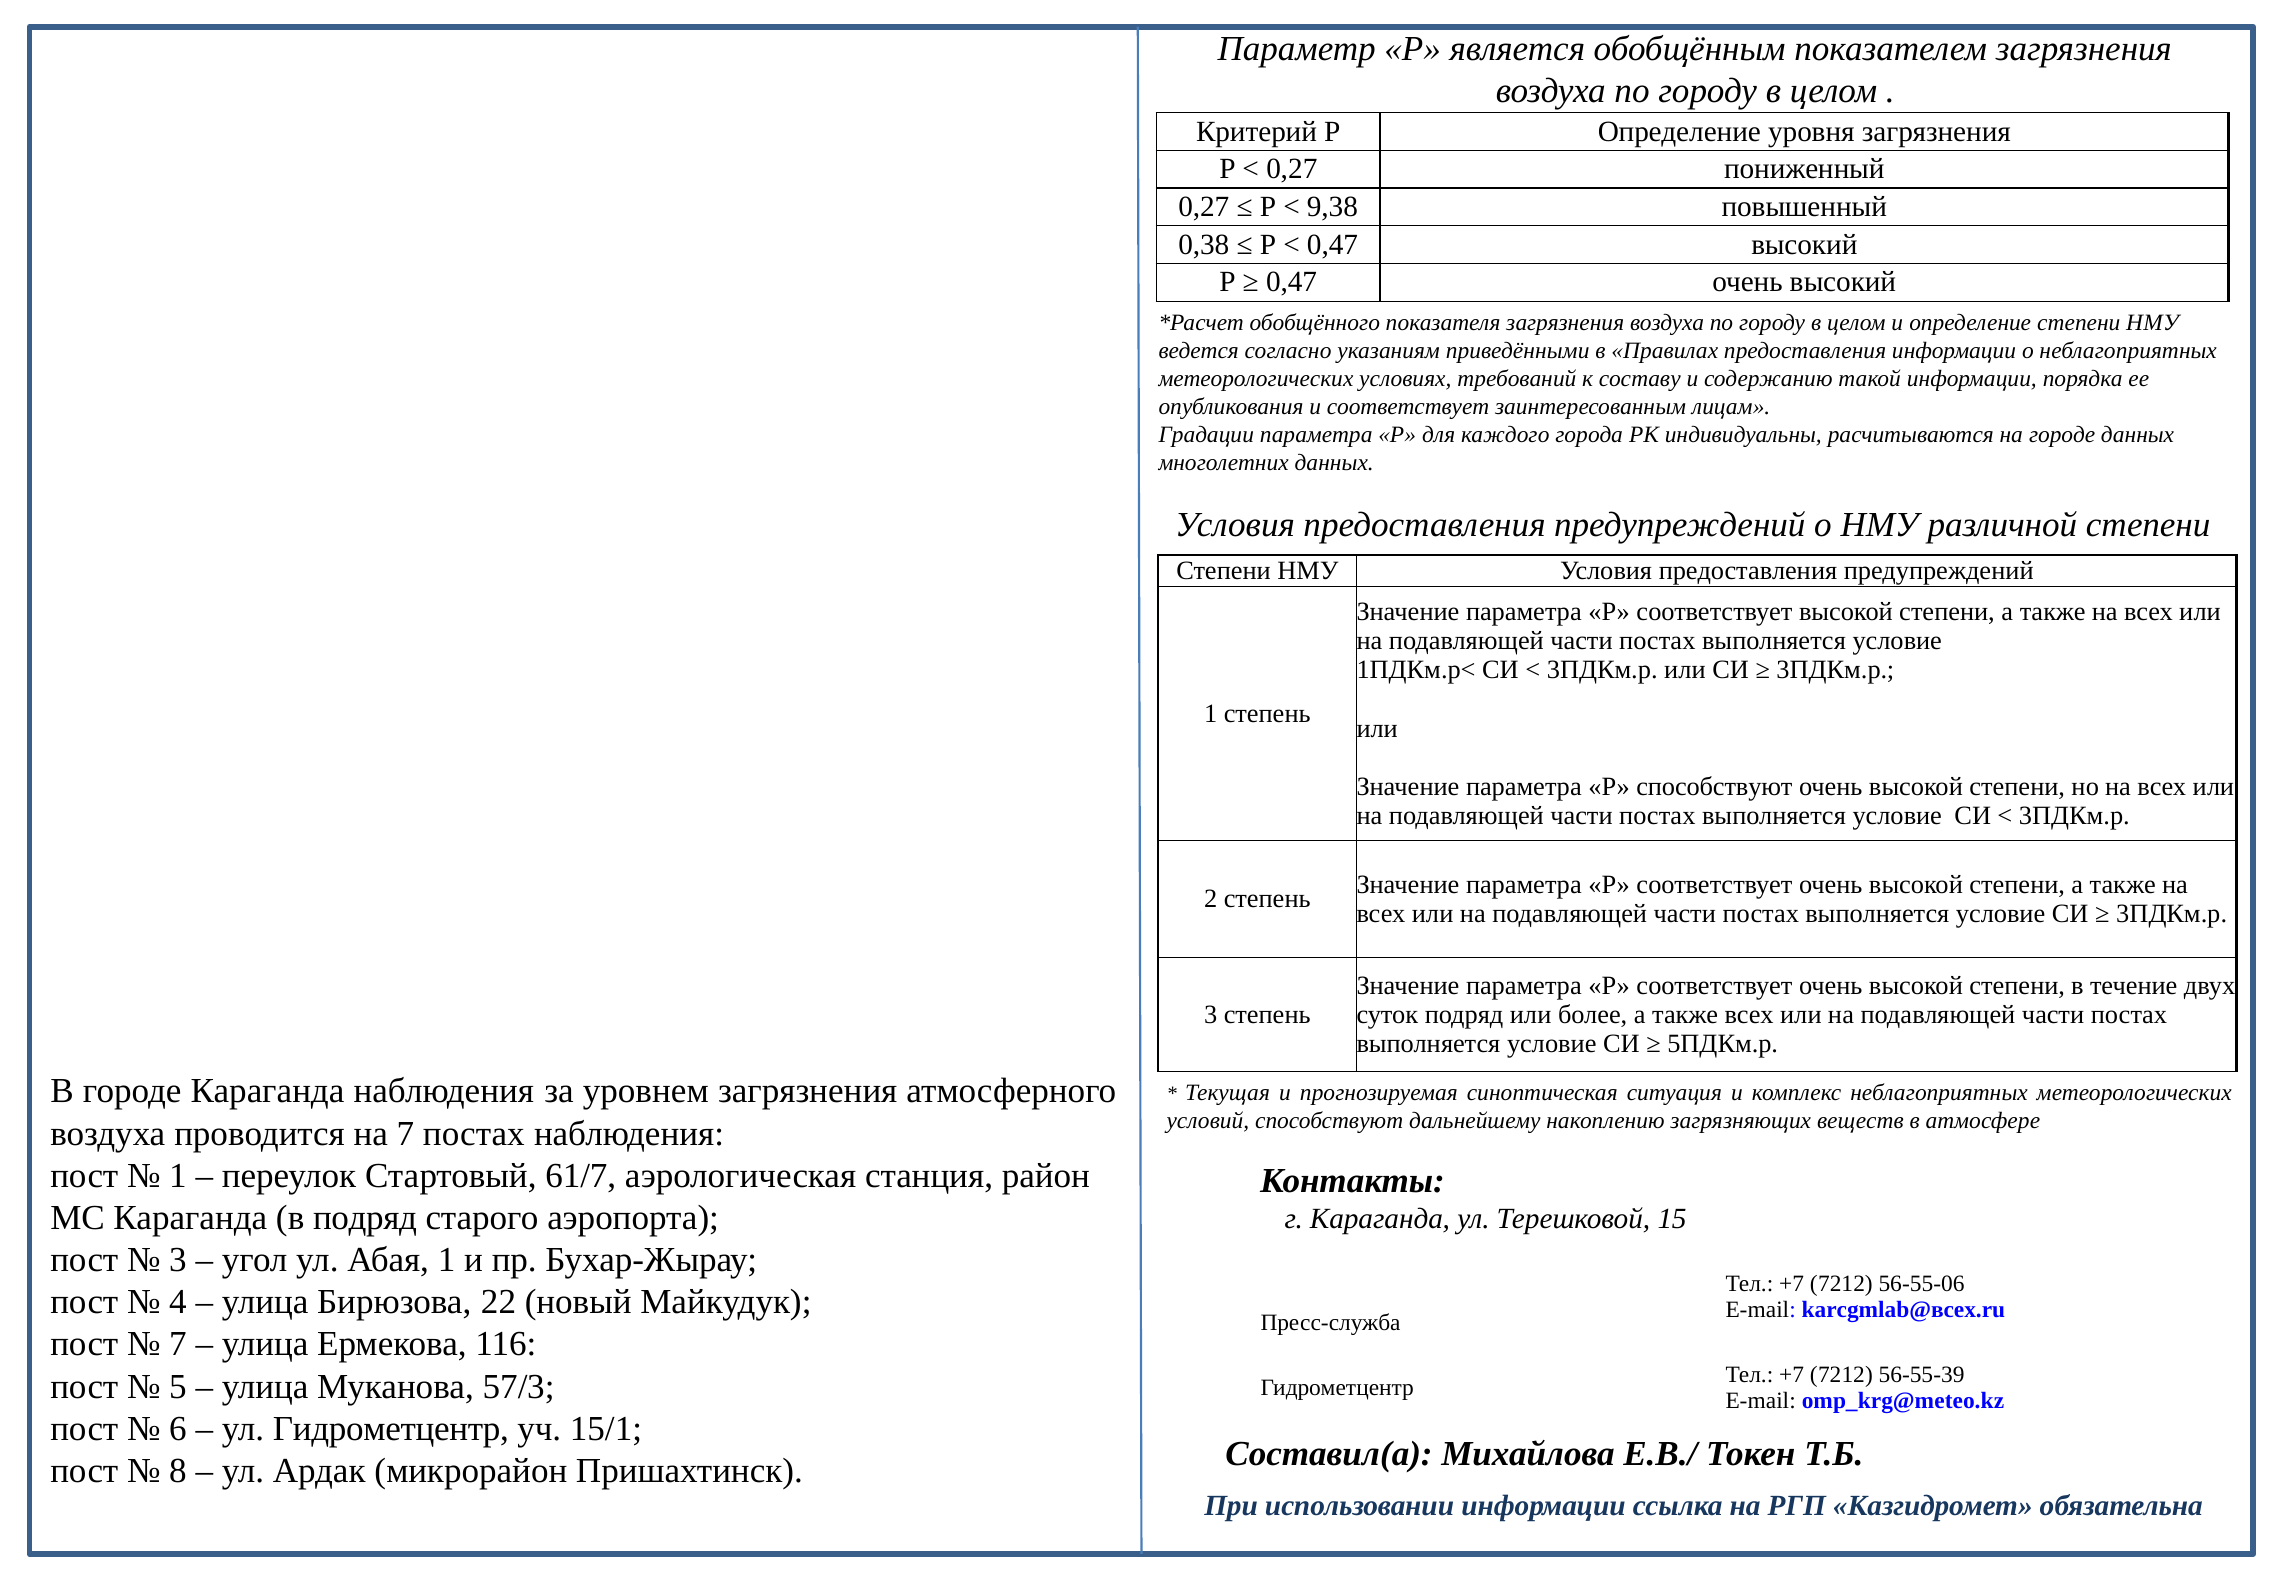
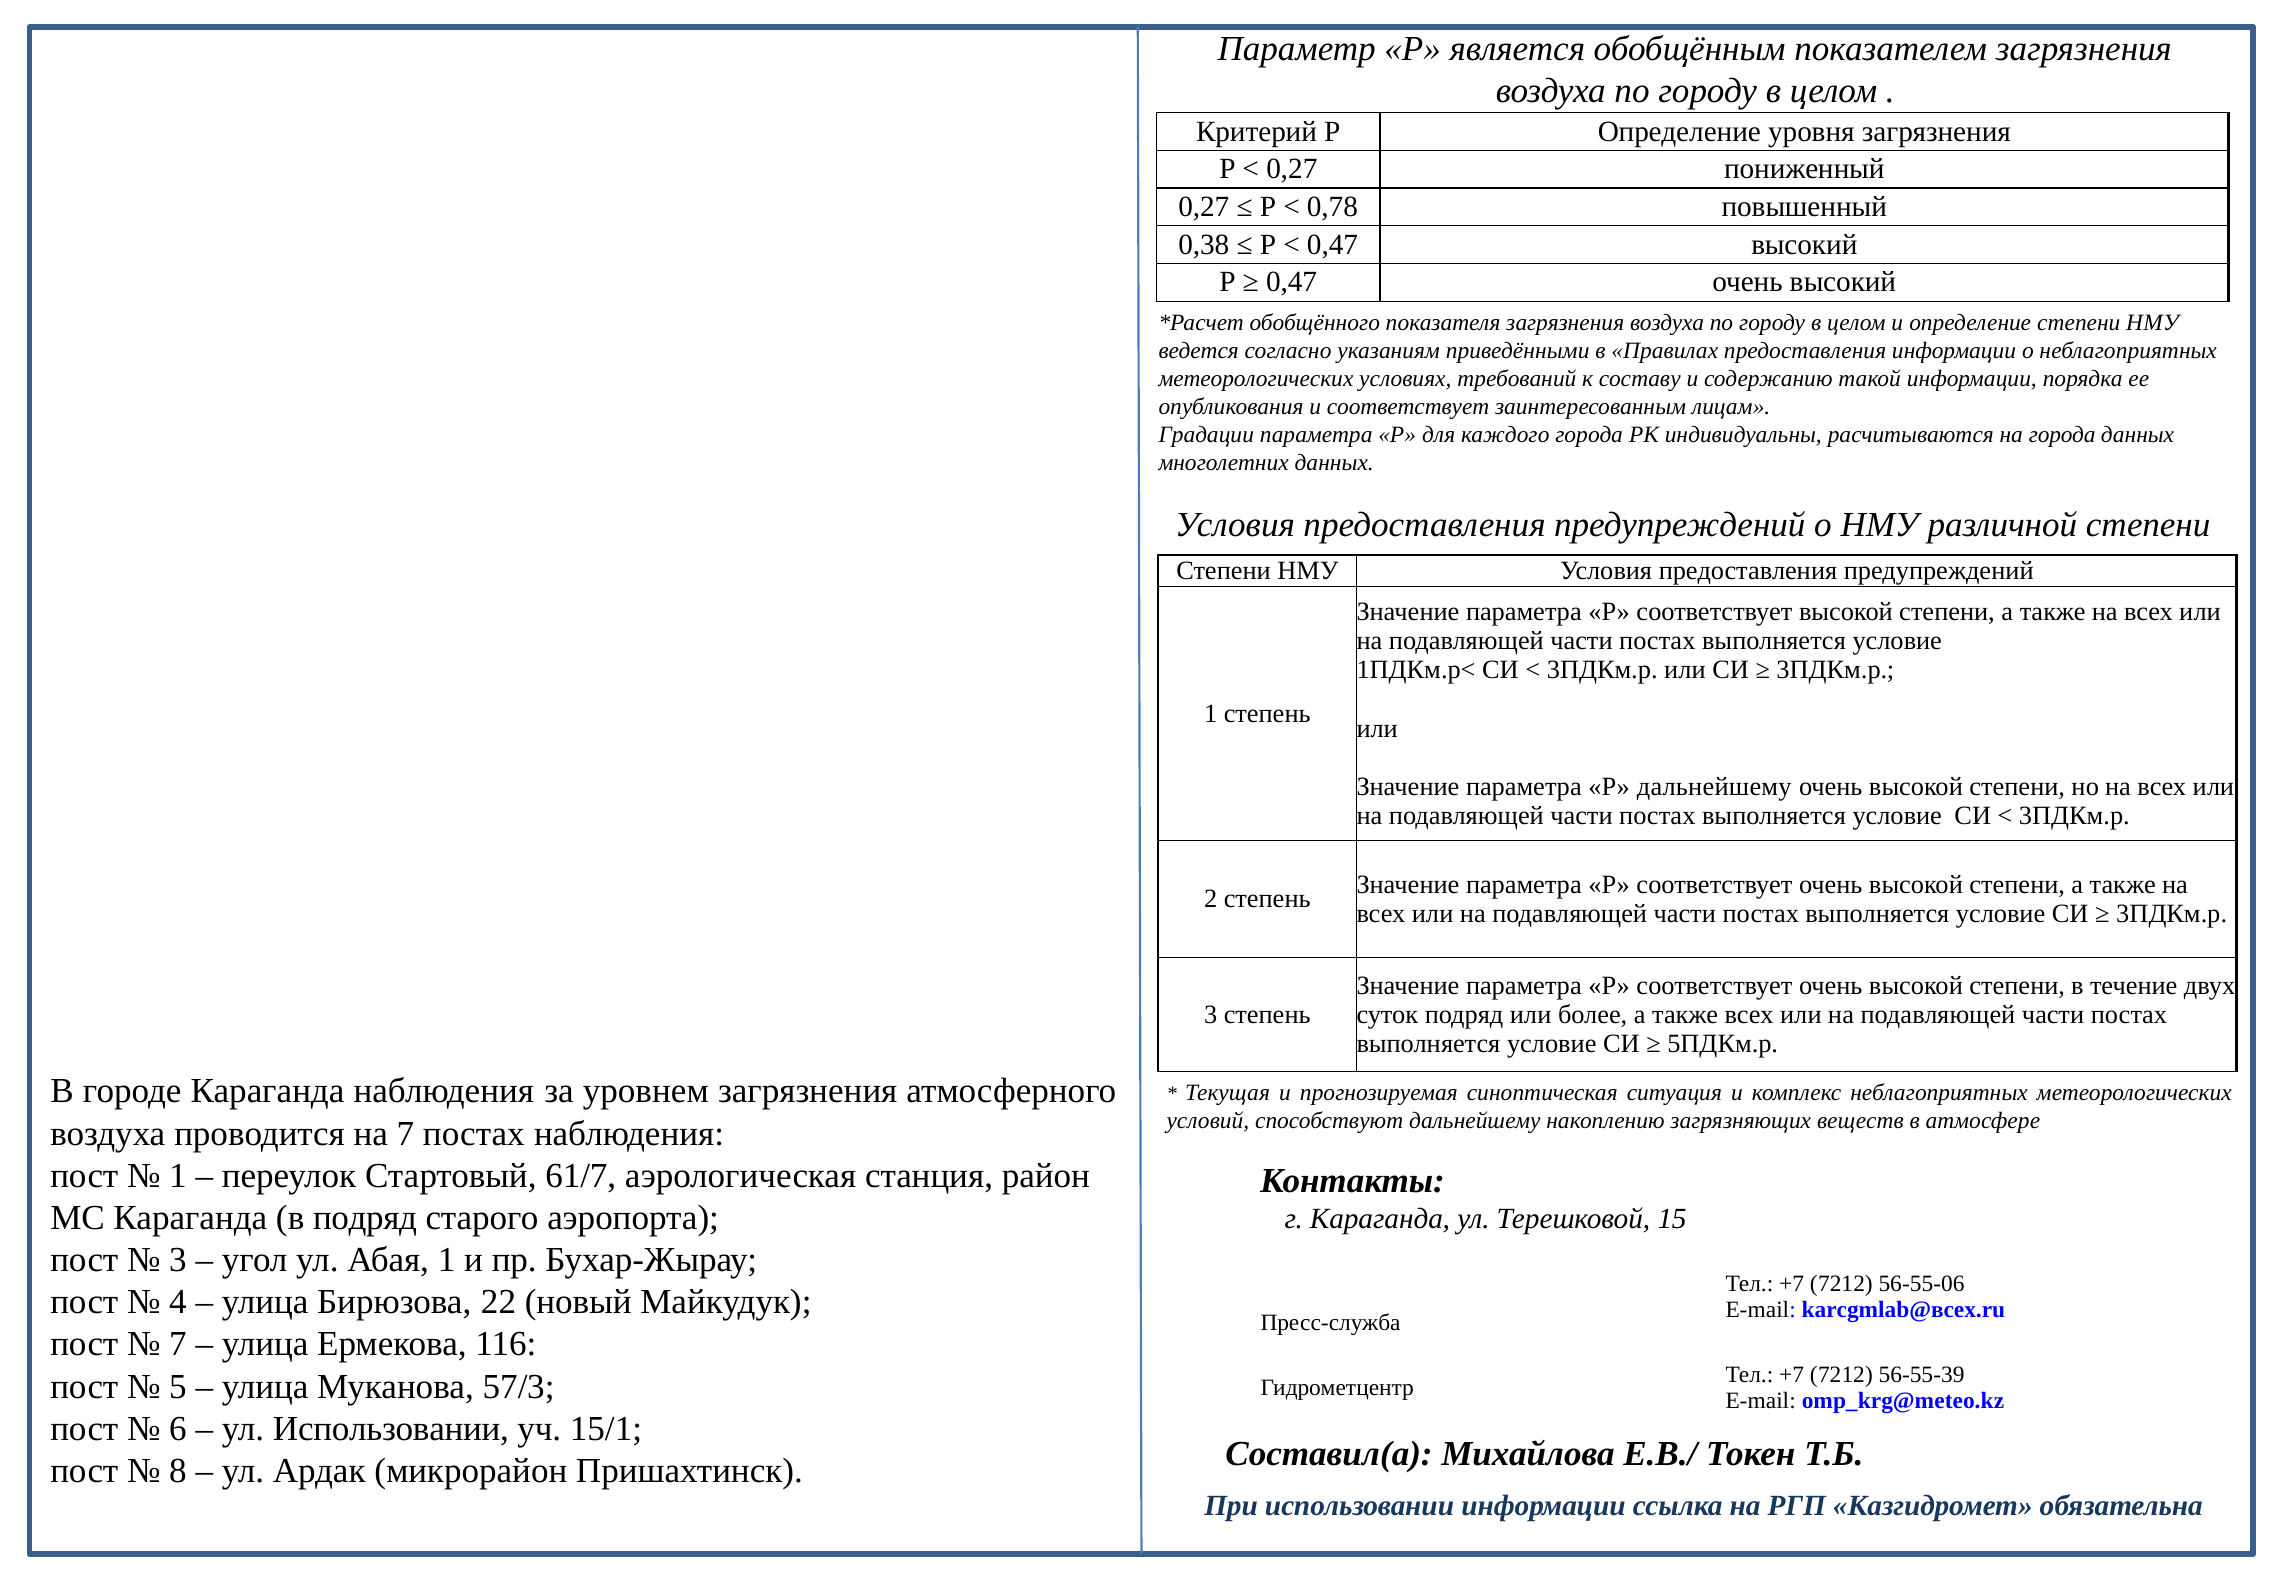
9,38: 9,38 -> 0,78 (1332, 207)
на городе: городе -> города (2062, 435)
Р способствуют: способствуют -> дальнейшему (1714, 787)
ул Гидрометцентр: Гидрометцентр -> Использовании (391, 1428)
